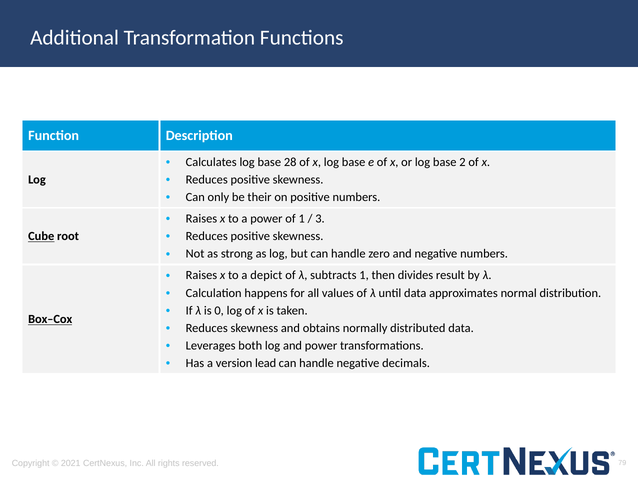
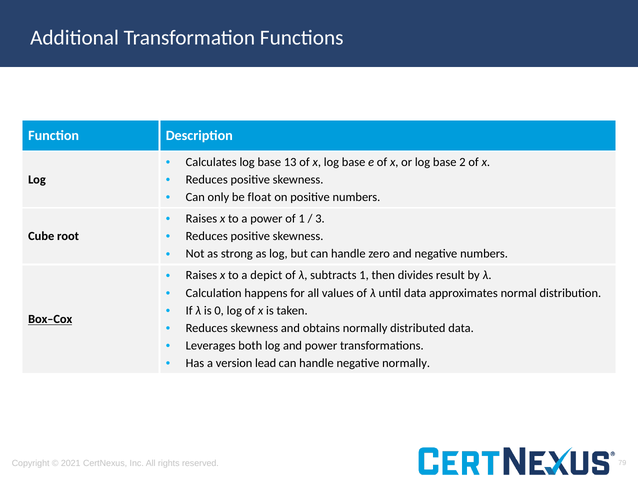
28: 28 -> 13 (290, 162)
their: their -> float (259, 198)
Cube underline: present -> none (41, 237)
negative decimals: decimals -> normally (406, 364)
